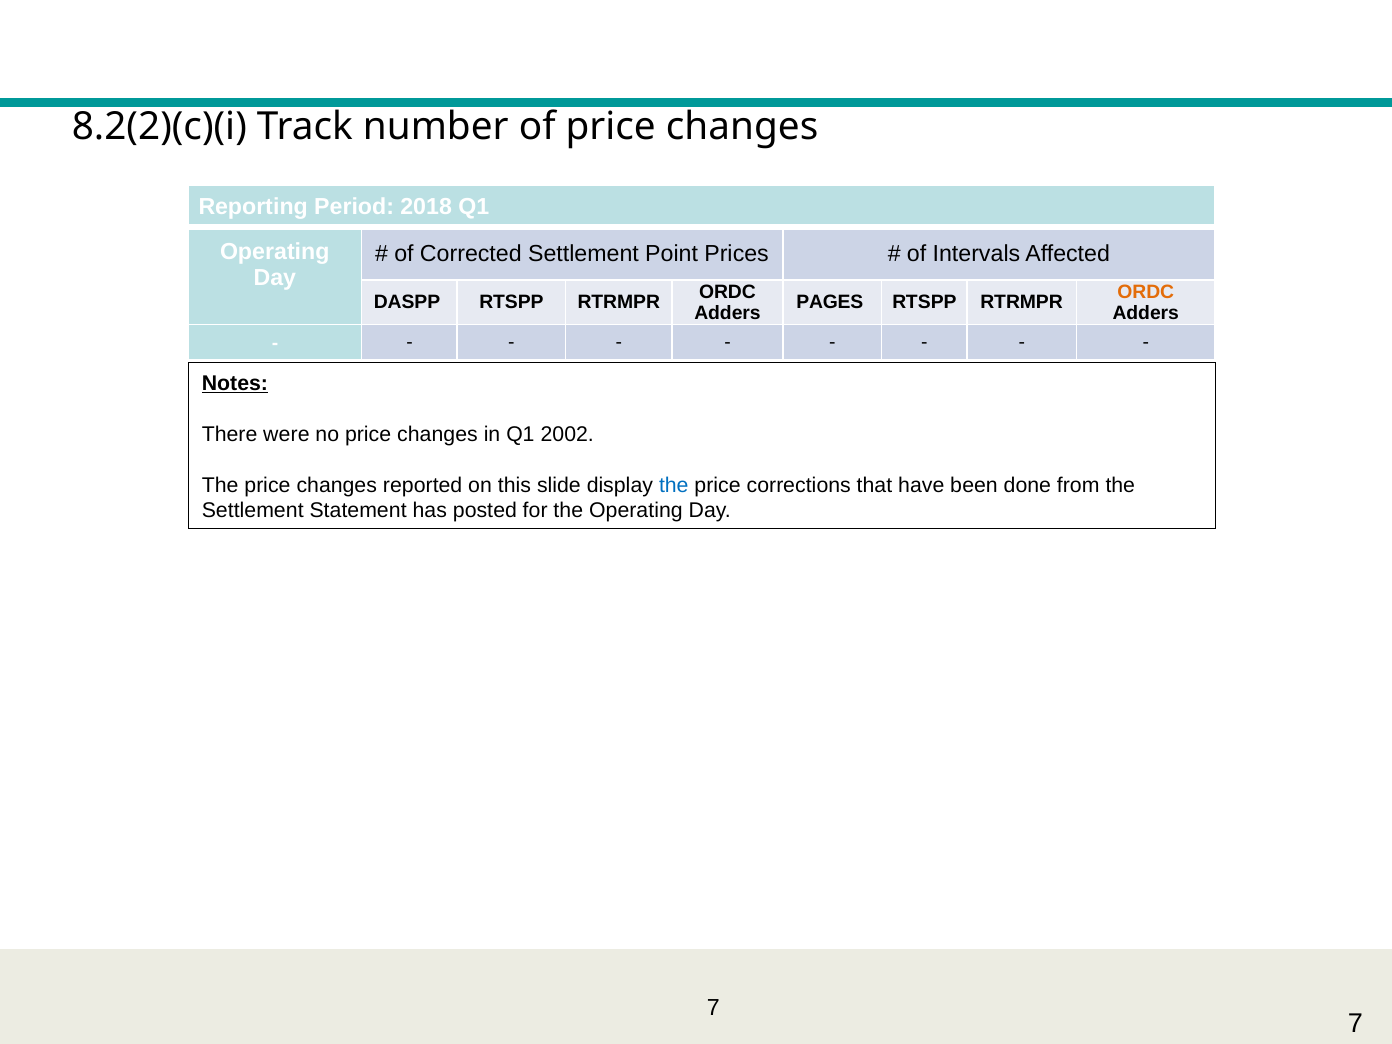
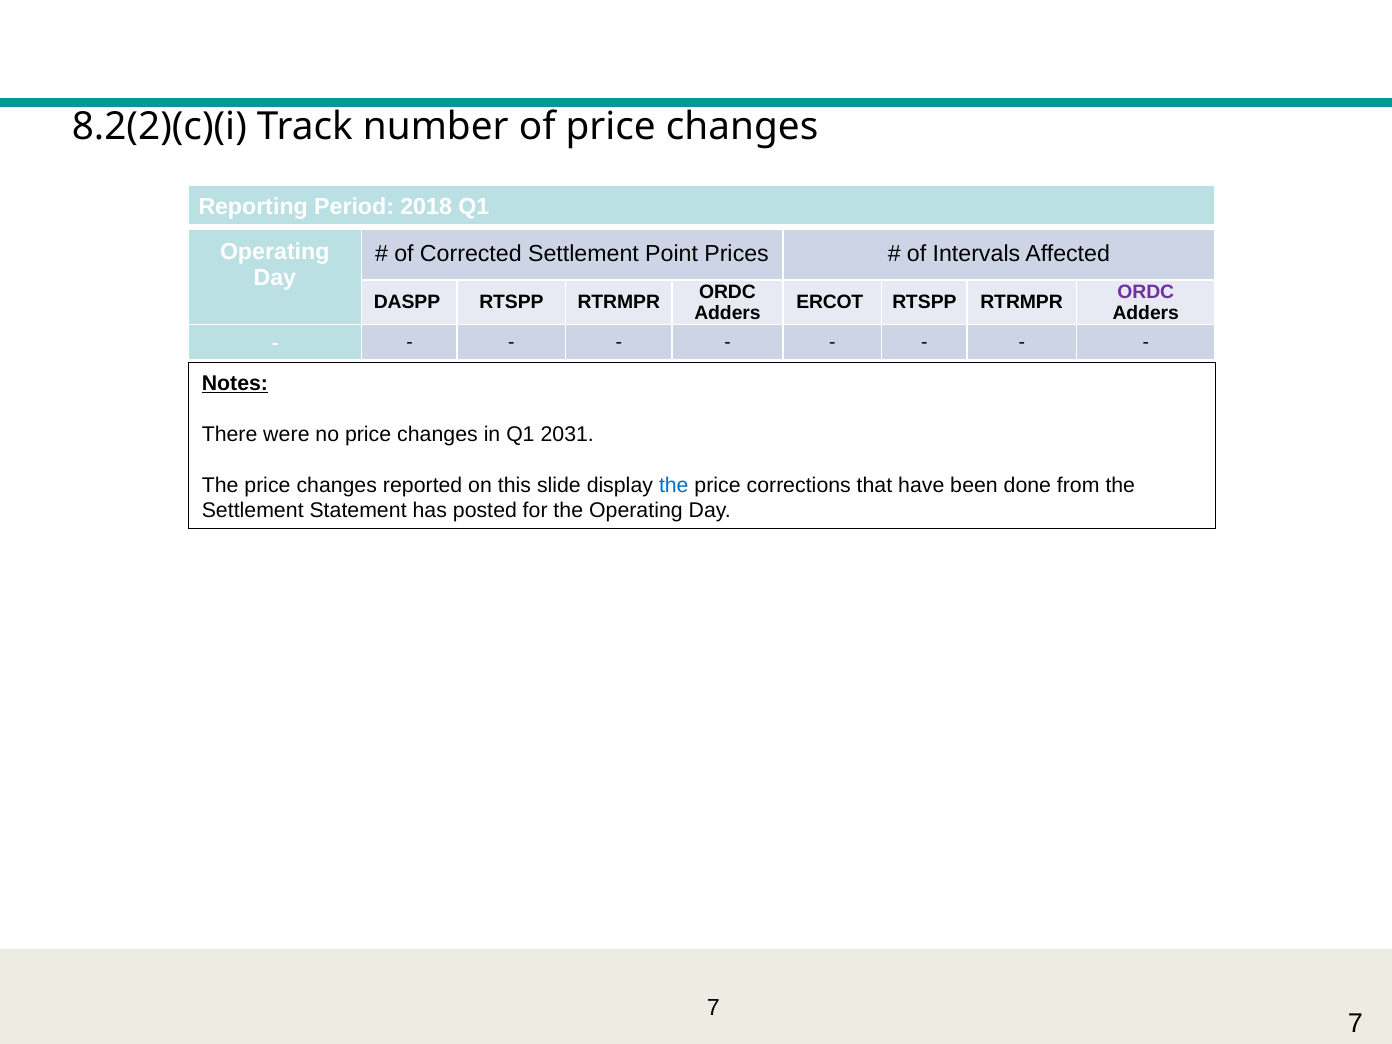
ORDC colour: orange -> purple (1146, 292)
PAGES: PAGES -> ERCOT (830, 303)
2002: 2002 -> 2031 (567, 434)
